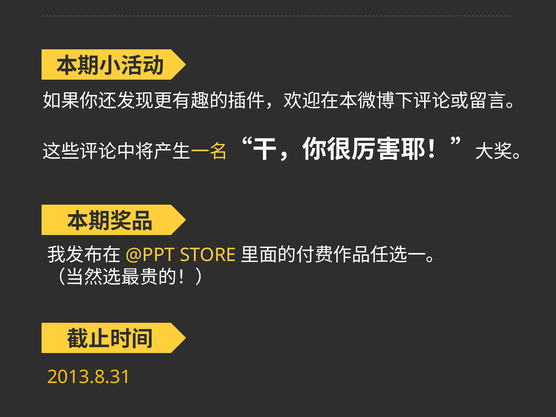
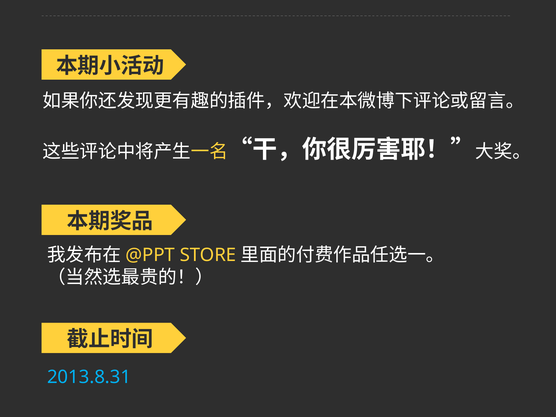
2013.8.31 colour: yellow -> light blue (89, 377)
